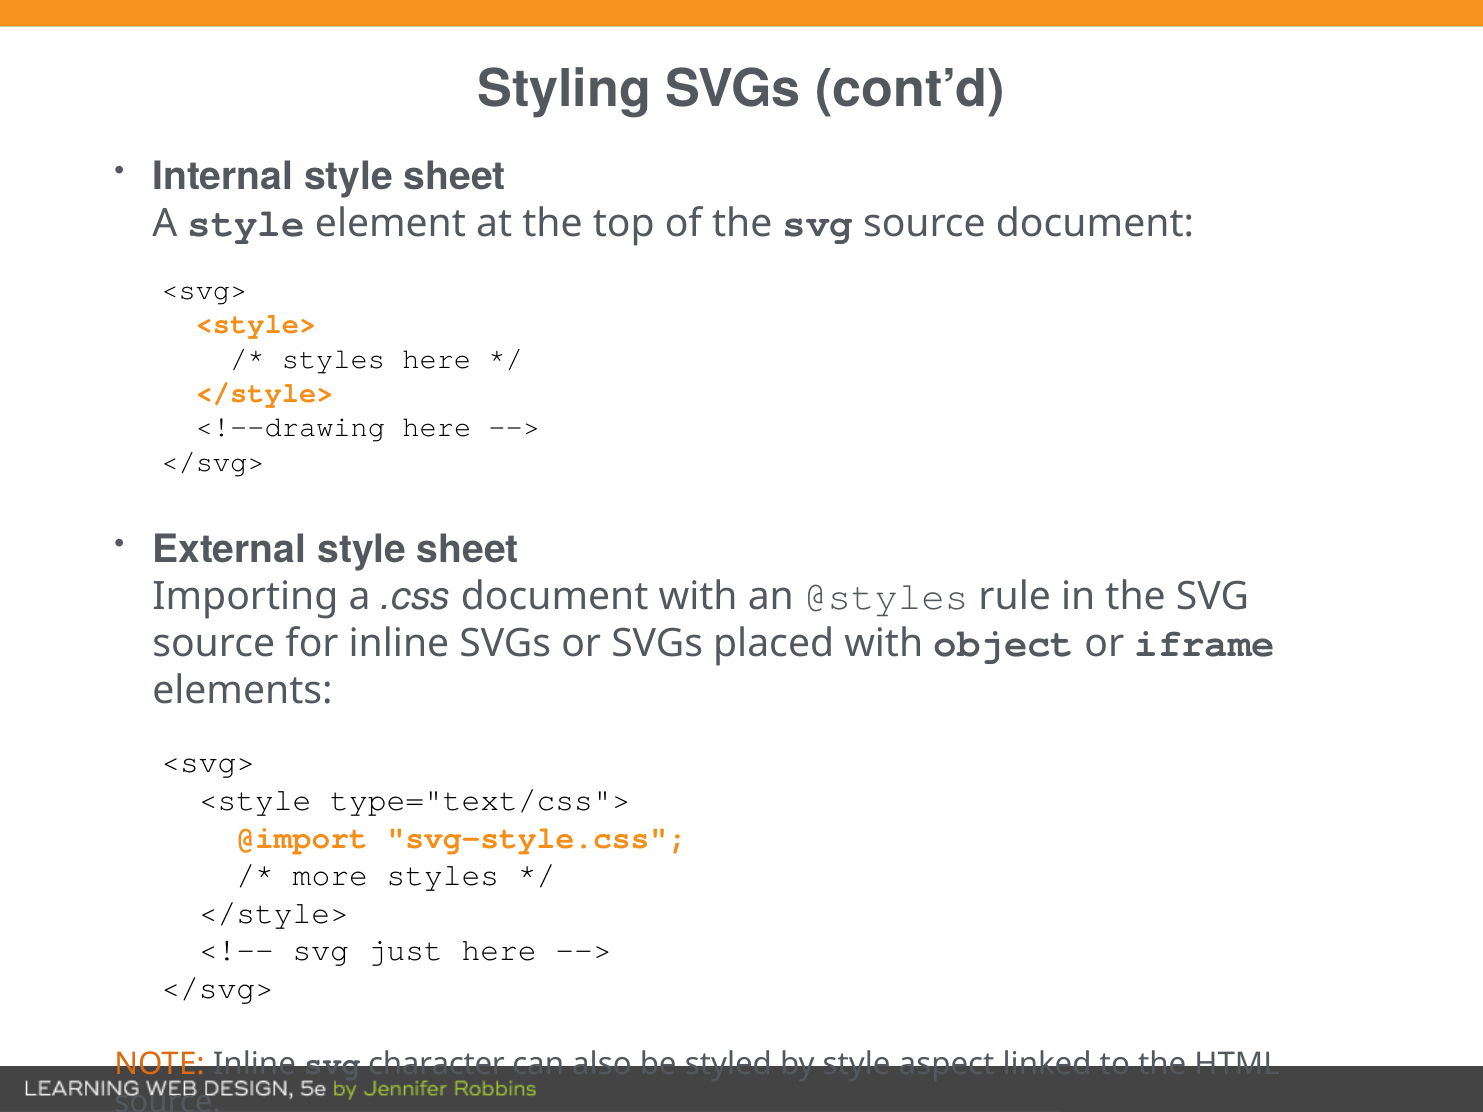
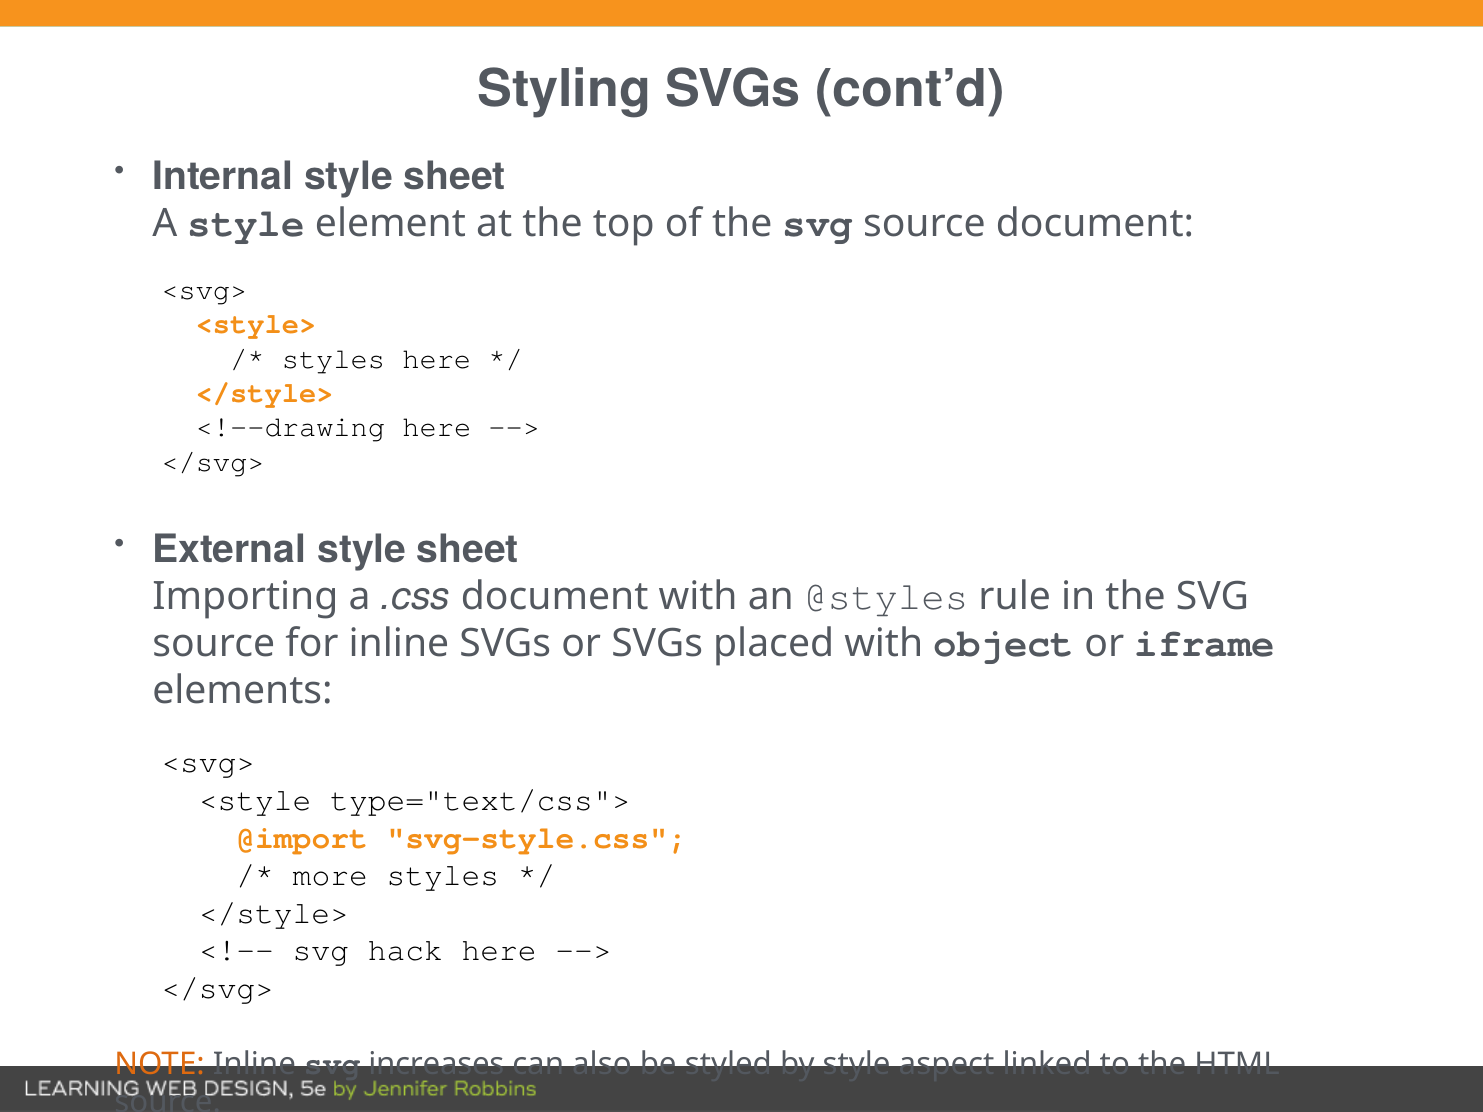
just: just -> hack (405, 950)
character: character -> increases (436, 1065)
